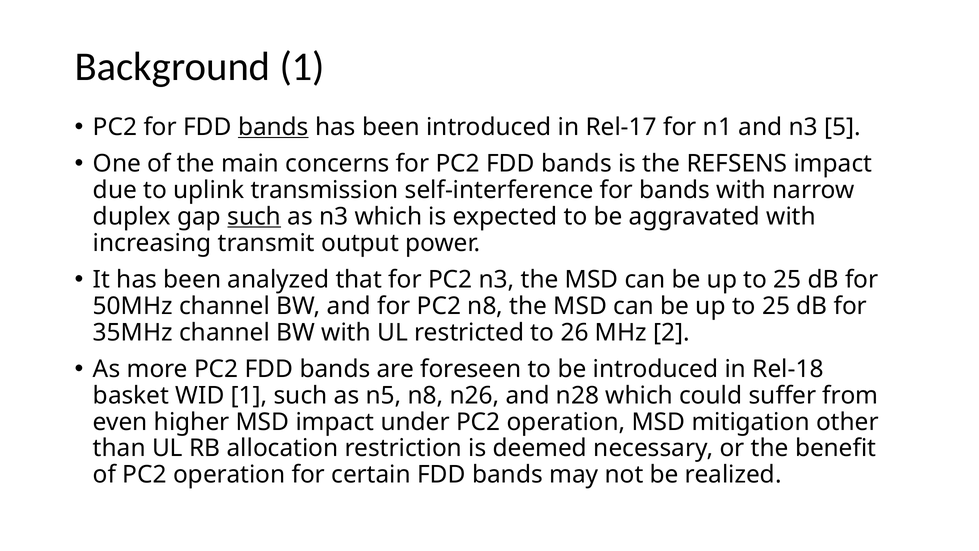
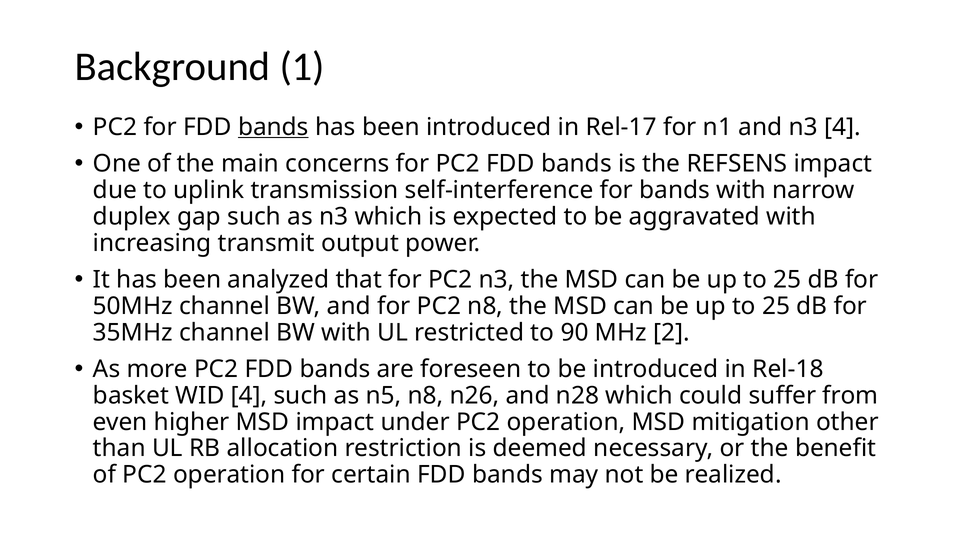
n3 5: 5 -> 4 (842, 127)
such underline: present -> none (254, 216)
26: 26 -> 90 (575, 332)
WID 1: 1 -> 4 (249, 395)
